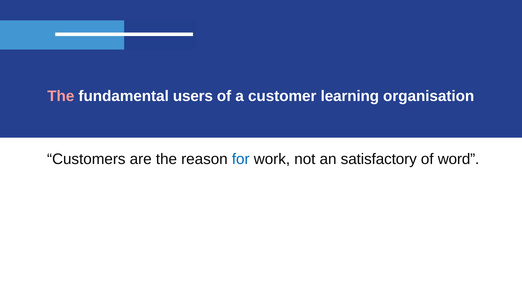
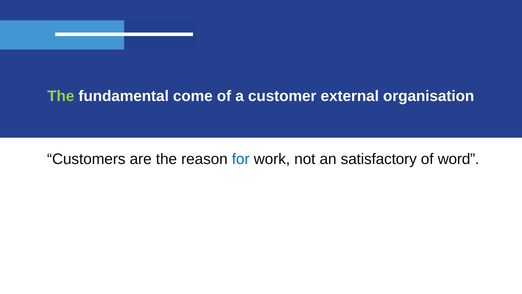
The colour: pink -> light green (61, 96)
users: users -> come (193, 96)
learning: learning -> external (350, 96)
